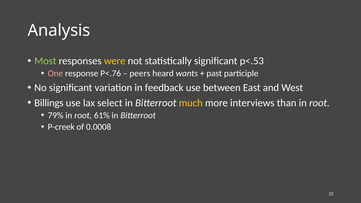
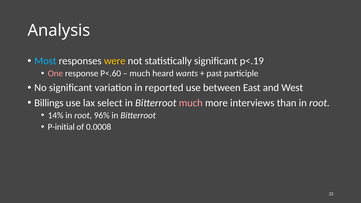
Most colour: light green -> light blue (45, 61)
p<.53: p<.53 -> p<.19 (252, 61)
P<.76: P<.76 -> P<.60 (111, 73)
peers: peers -> much (140, 73)
feedback: feedback -> reported (164, 88)
much colour: yellow -> pink (191, 103)
79%: 79% -> 14% (56, 115)
61%: 61% -> 96% (102, 115)
P-creek: P-creek -> P-initial (61, 127)
